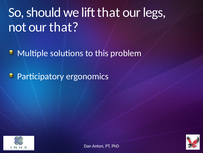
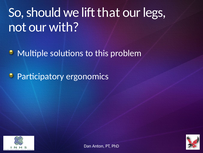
our that: that -> with (64, 27)
